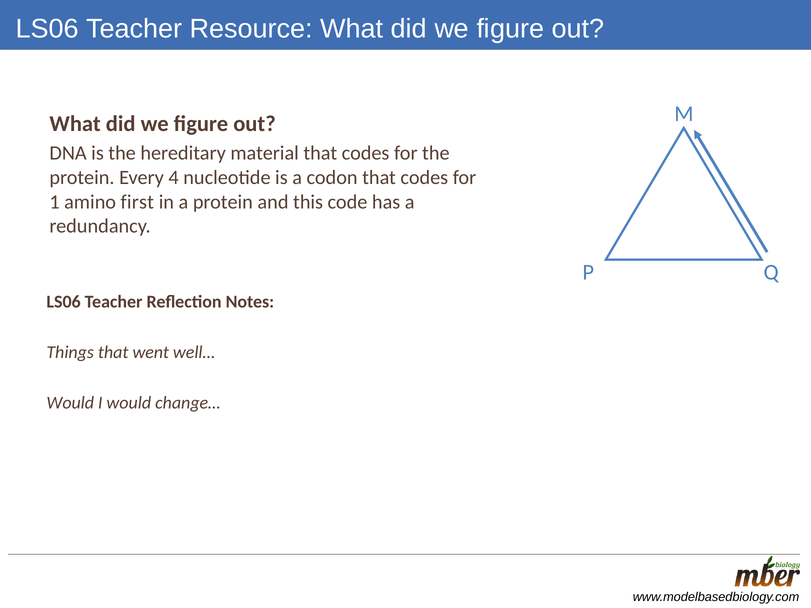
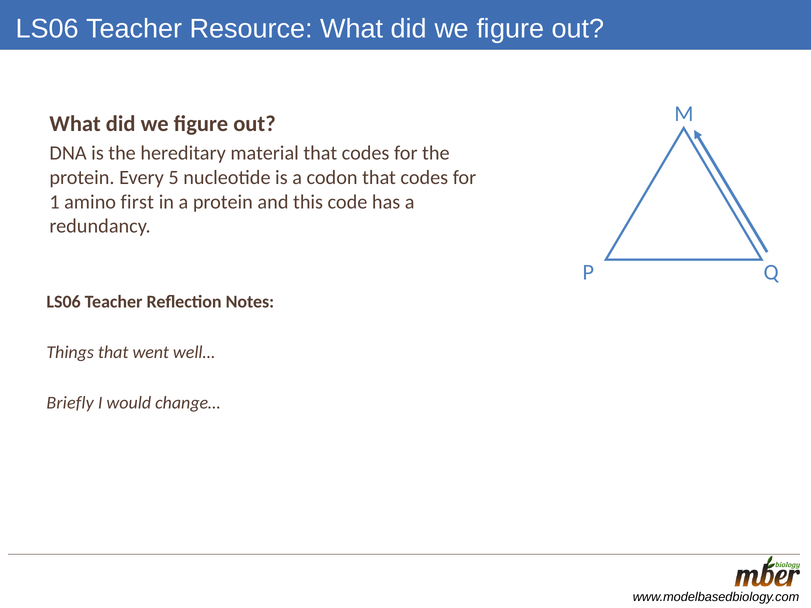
4: 4 -> 5 (174, 178)
Would: Would -> Briefly (70, 403)
